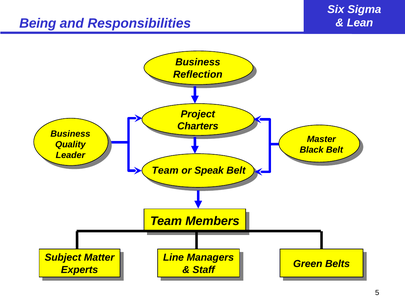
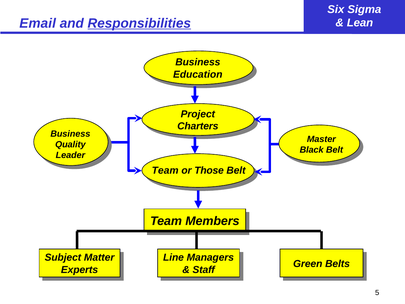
Being: Being -> Email (38, 23)
Responsibilities underline: none -> present (139, 23)
Reflection: Reflection -> Education (198, 74)
Speak: Speak -> Those (209, 170)
